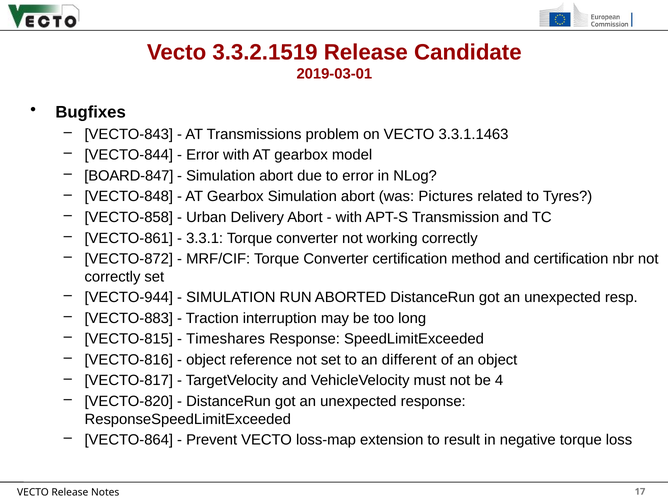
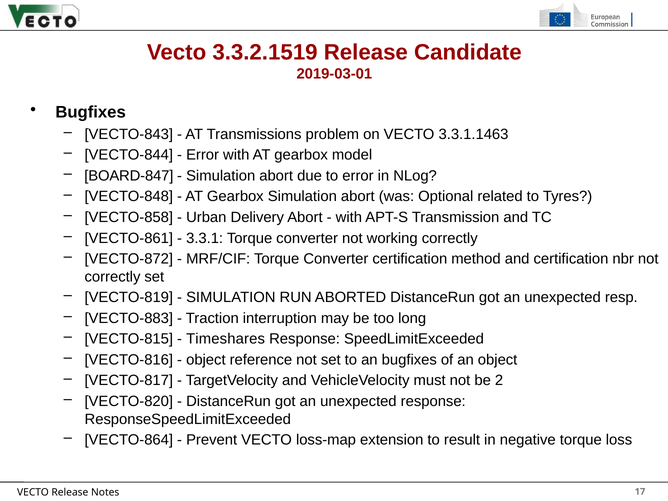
Pictures: Pictures -> Optional (446, 197)
VECTO-944: VECTO-944 -> VECTO-819 (129, 297)
an different: different -> bugfixes (409, 360)
4: 4 -> 2 (499, 381)
